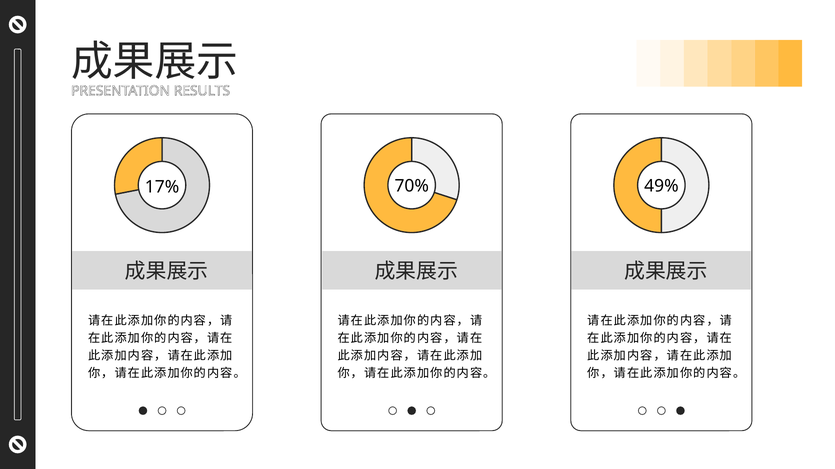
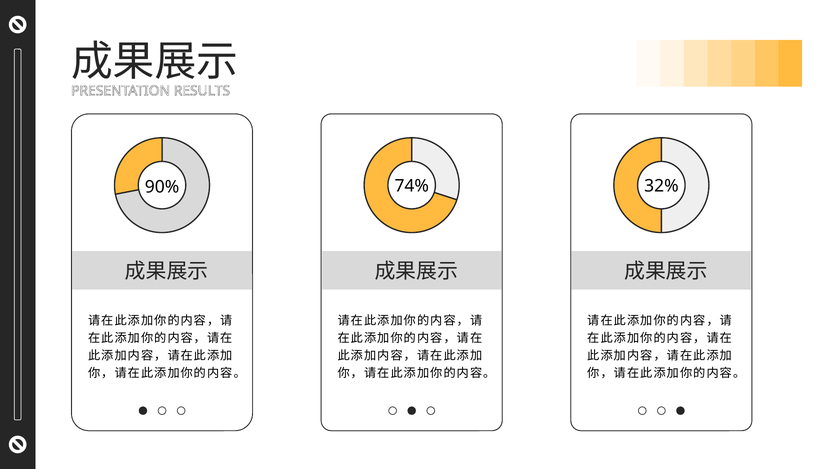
70%: 70% -> 74% (412, 186)
49%: 49% -> 32% (661, 186)
17%: 17% -> 90% (162, 188)
